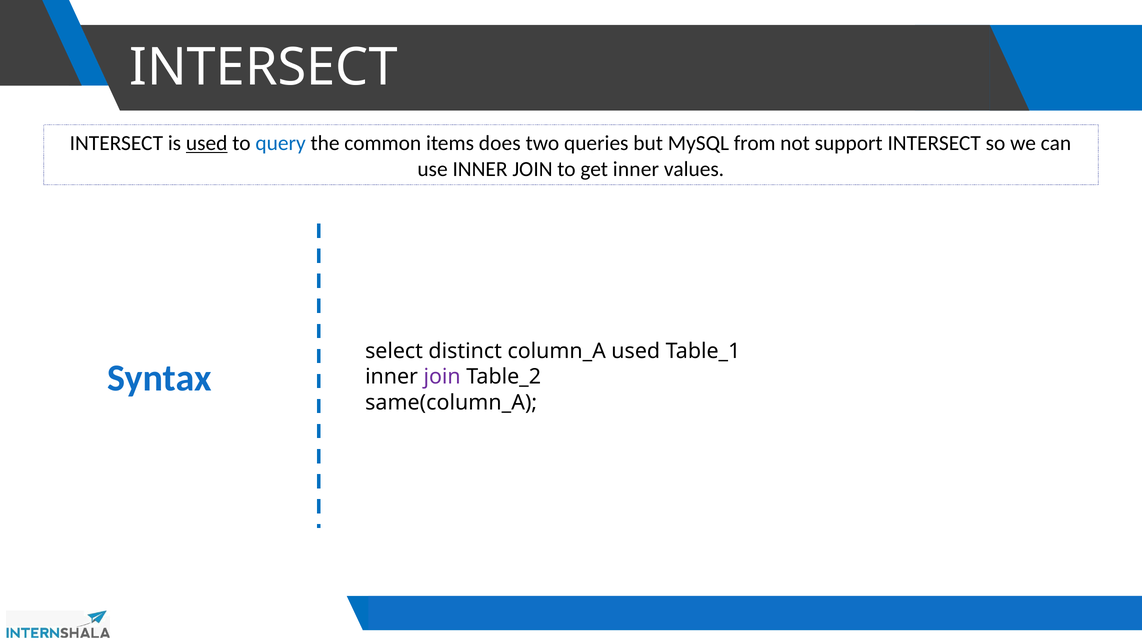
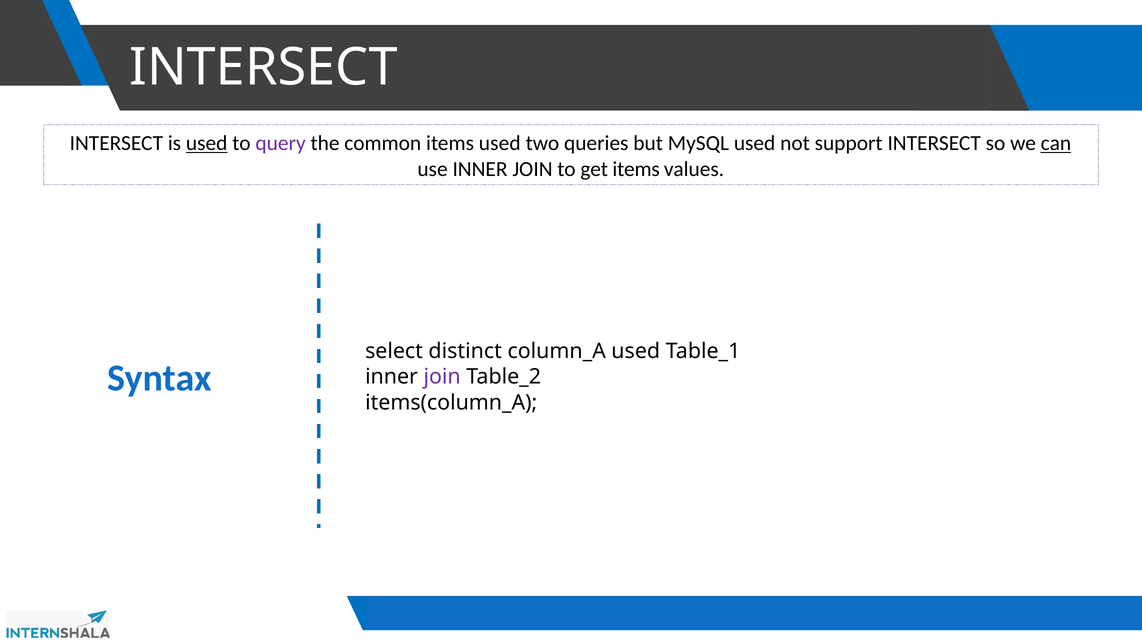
query colour: blue -> purple (281, 143)
items does: does -> used (500, 143)
MySQL from: from -> used (755, 143)
can underline: none -> present (1056, 143)
get inner: inner -> items (636, 169)
same(column_A: same(column_A -> items(column_A (451, 402)
